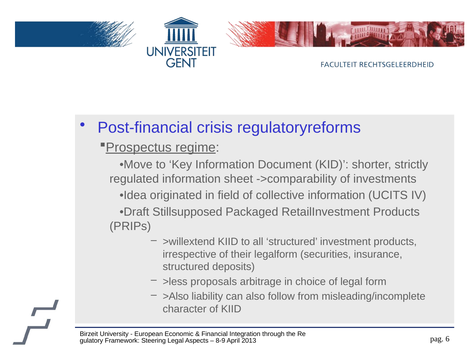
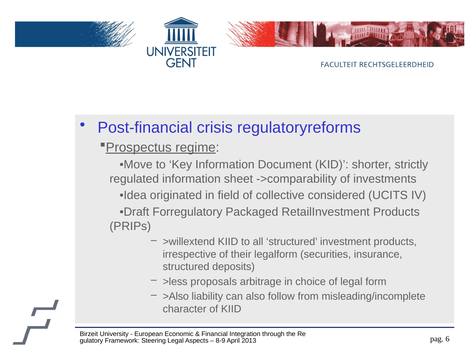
collective information: information -> considered (336, 196)
Stillsupposed: Stillsupposed -> Forregulatory (187, 212)
